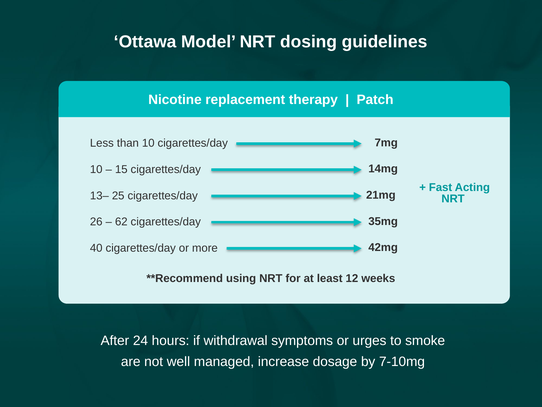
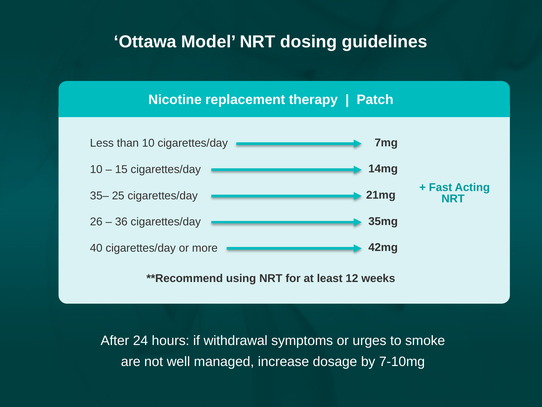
13–: 13– -> 35– (99, 195)
62: 62 -> 36 (121, 222)
